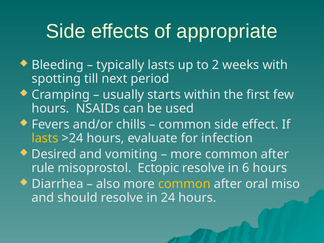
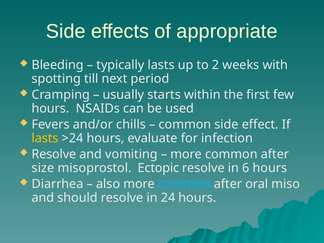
Desired: Desired -> Resolve (54, 154)
rule: rule -> size (43, 168)
common colour: yellow -> light blue (184, 184)
